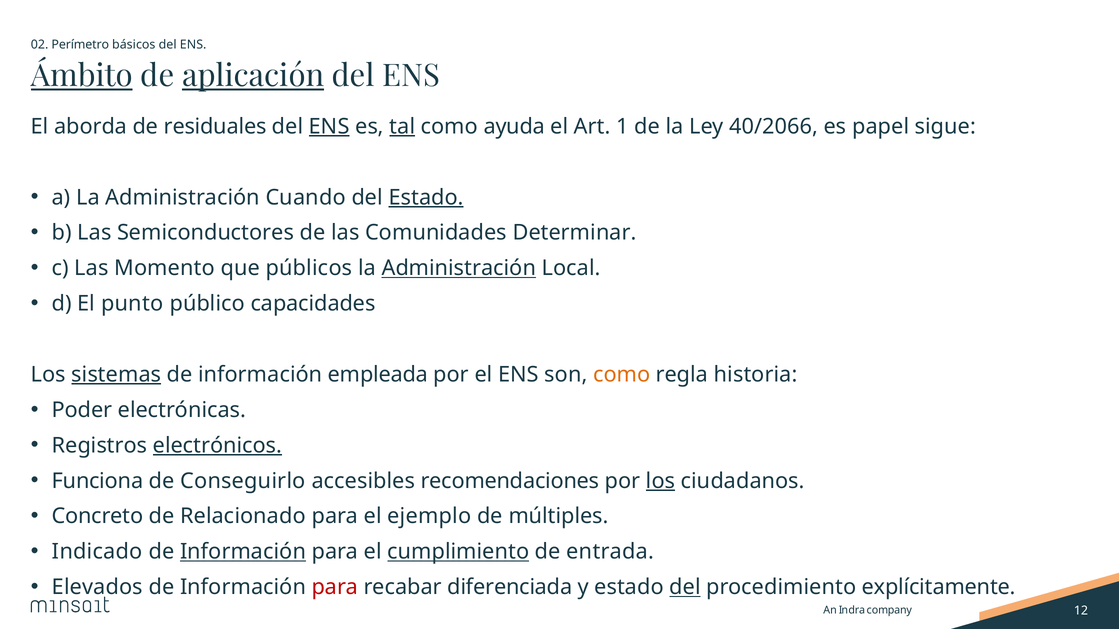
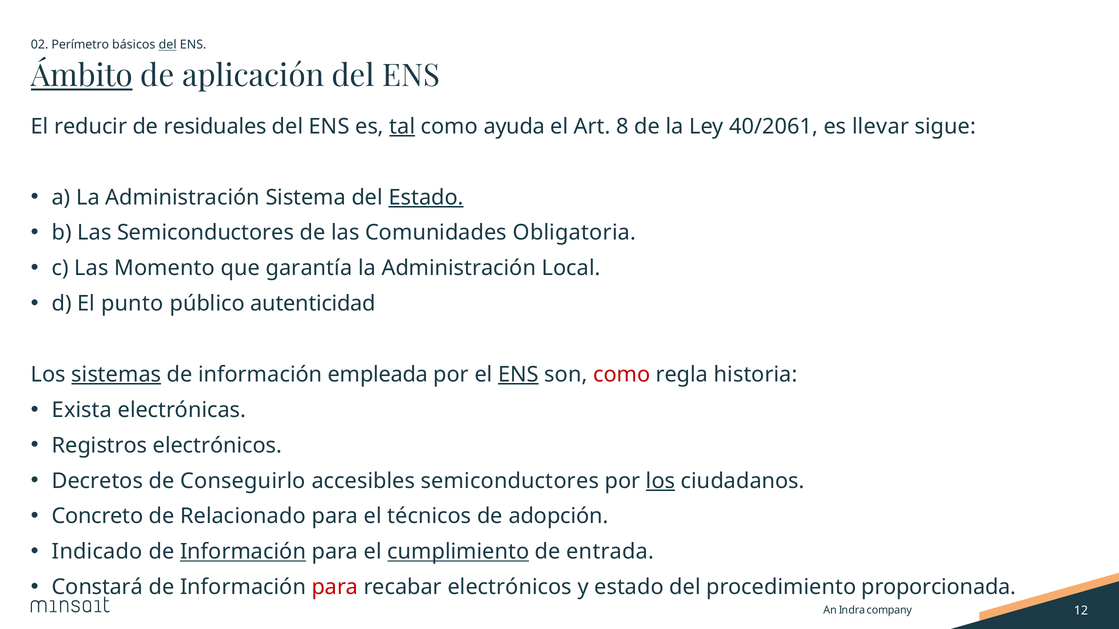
del underline: none -> present (168, 45)
aplicación underline: present -> none (253, 76)
aborda: aborda -> reducir (91, 127)
ENS underline: present -> none (329, 127)
1: 1 -> 8 (622, 127)
40/2066: 40/2066 -> 40/2061 (774, 127)
papel: papel -> llevar (881, 127)
Cuando: Cuando -> Sistema (306, 197)
Determinar: Determinar -> Obligatoria (574, 233)
públicos: públicos -> garantía (309, 268)
Administración underline: present -> none (459, 268)
capacidades: capacidades -> autenticidad (313, 304)
ENS underline: none -> present (518, 375)
como colour: orange -> red (622, 375)
Poder: Poder -> Exista (82, 410)
electrónicos underline: present -> none (217, 446)
Funciona: Funciona -> Decretos (97, 481)
accesibles recomendaciones: recomendaciones -> semiconductores (510, 481)
ejemplo: ejemplo -> técnicos (429, 517)
múltiples: múltiples -> adopción (559, 517)
Elevados: Elevados -> Constará (97, 588)
recabar diferenciada: diferenciada -> electrónicos (510, 588)
del underline: present -> none (685, 588)
explícitamente: explícitamente -> proporcionada (939, 588)
